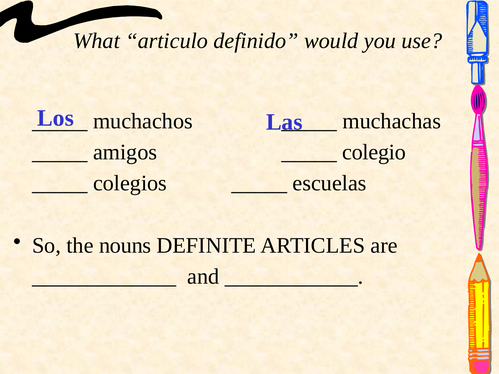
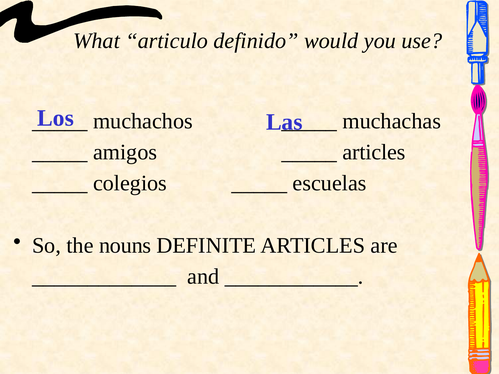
colegio: colegio -> articles (374, 152)
